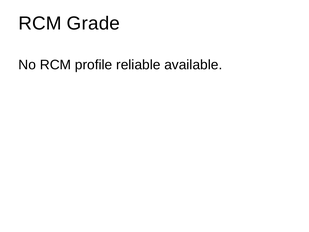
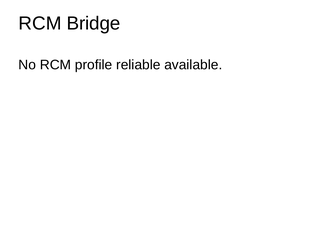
Grade: Grade -> Bridge (94, 23)
